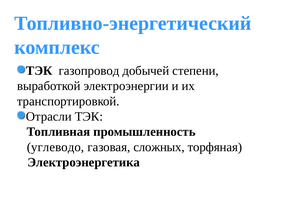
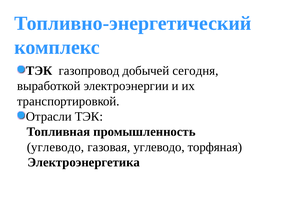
степени: степени -> сегодня (196, 70)
газовая сложных: сложных -> углеводо (159, 147)
